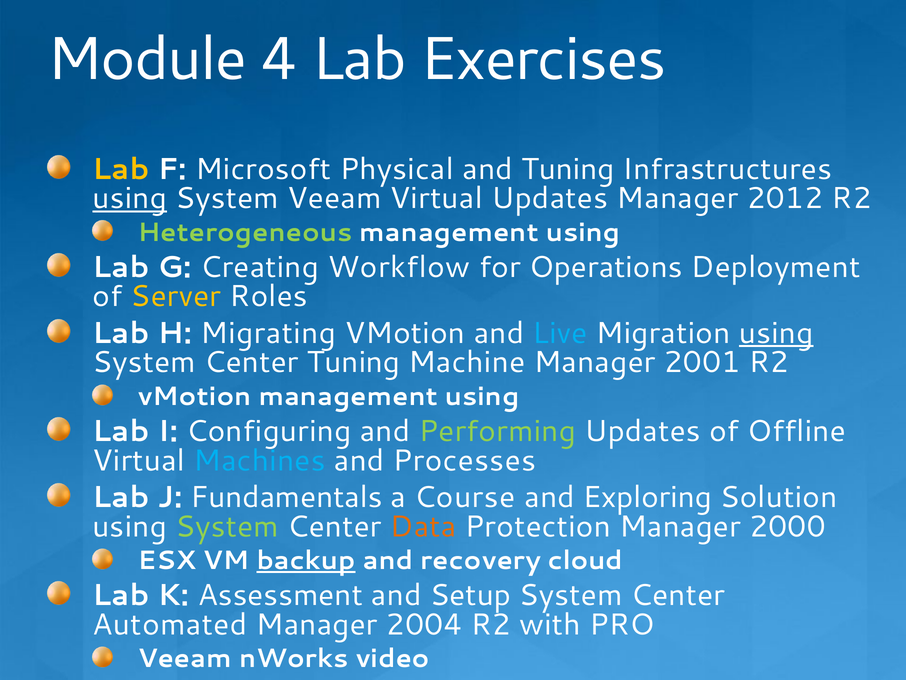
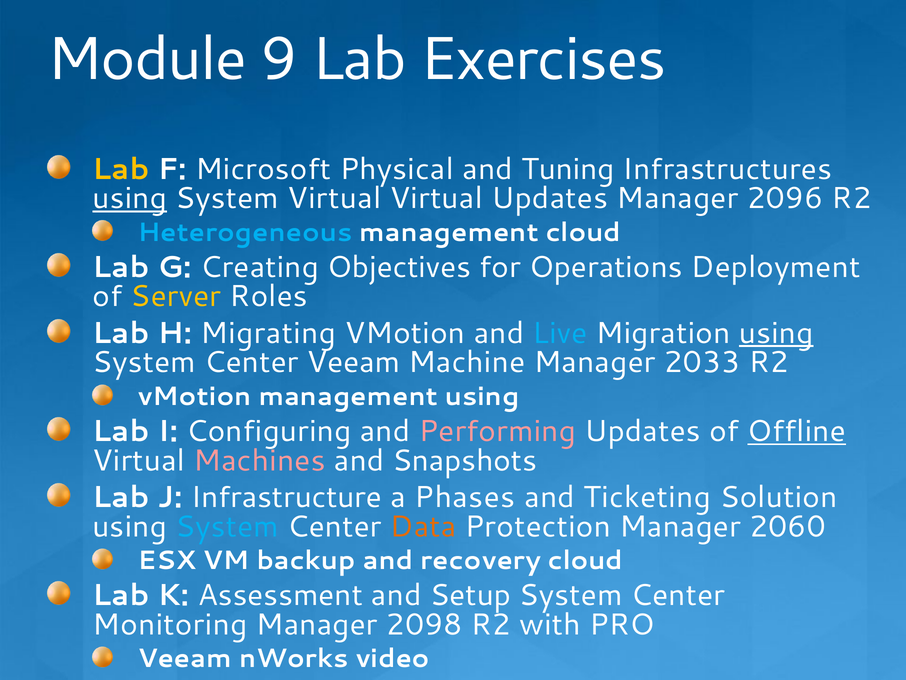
4: 4 -> 9 (279, 60)
System Veeam: Veeam -> Virtual (334, 198)
2012: 2012 -> 2096 (785, 198)
Heterogeneous colour: light green -> light blue (245, 232)
using: using -> cloud (583, 232)
Workflow: Workflow -> Objectives (399, 267)
Center Tuning: Tuning -> Veeam (354, 362)
2001: 2001 -> 2033 (702, 362)
Performing colour: light green -> pink (497, 431)
Offline underline: none -> present (797, 431)
Machines colour: light blue -> pink (260, 460)
Processes: Processes -> Snapshots (465, 460)
Fundamentals: Fundamentals -> Infrastructure (286, 497)
Course: Course -> Phases (465, 497)
Exploring: Exploring -> Ticketing (647, 497)
System colour: light green -> light blue (227, 526)
2000: 2000 -> 2060 (787, 526)
backup underline: present -> none (306, 560)
Automated: Automated -> Monitoring (170, 624)
2004: 2004 -> 2098 (424, 624)
